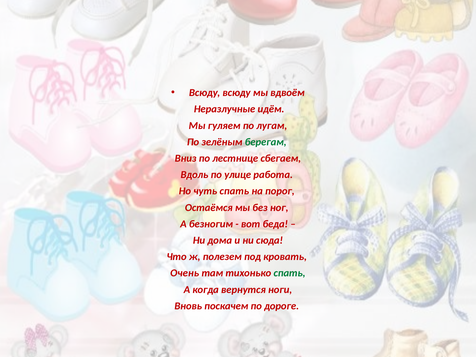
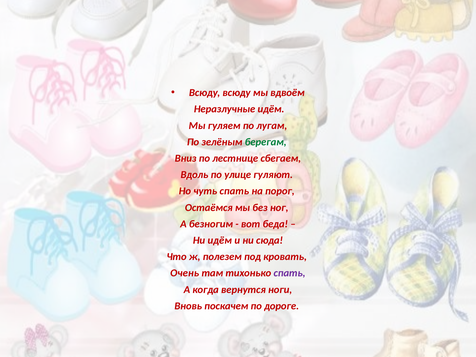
работа: работа -> гуляют (273, 175)
Ни дома: дома -> идём (220, 240)
спать colour: green -> purple (290, 273)
